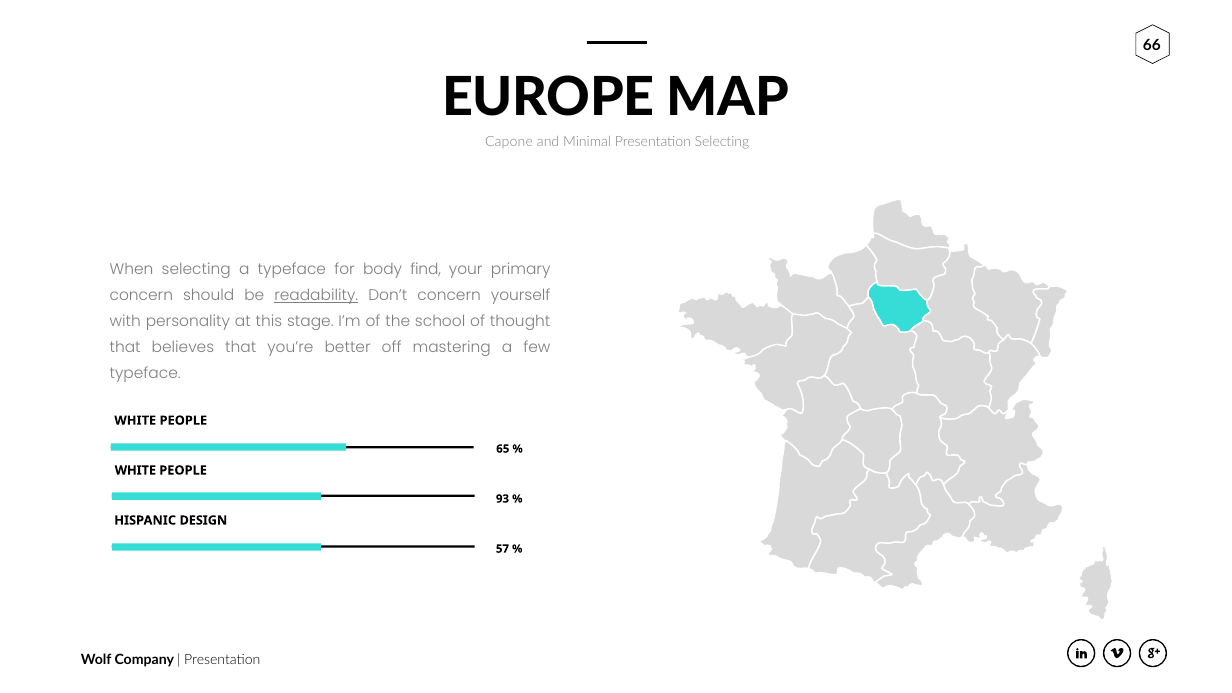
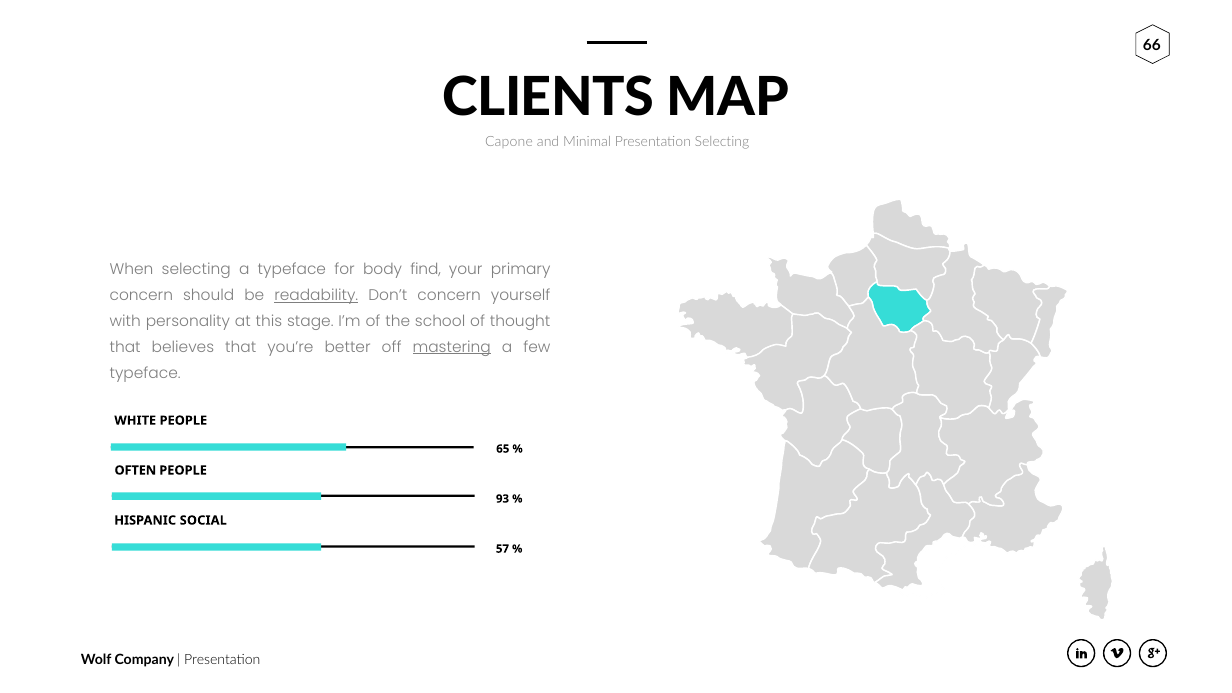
EUROPE: EUROPE -> CLIENTS (548, 97)
mastering underline: none -> present (452, 347)
WHITE: WHITE -> OFTEN (135, 470)
DESIGN: DESIGN -> SOCIAL (203, 521)
